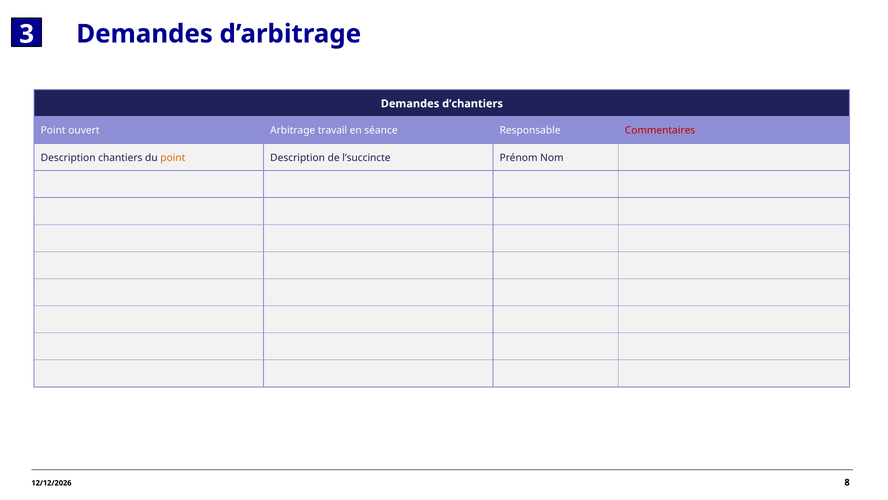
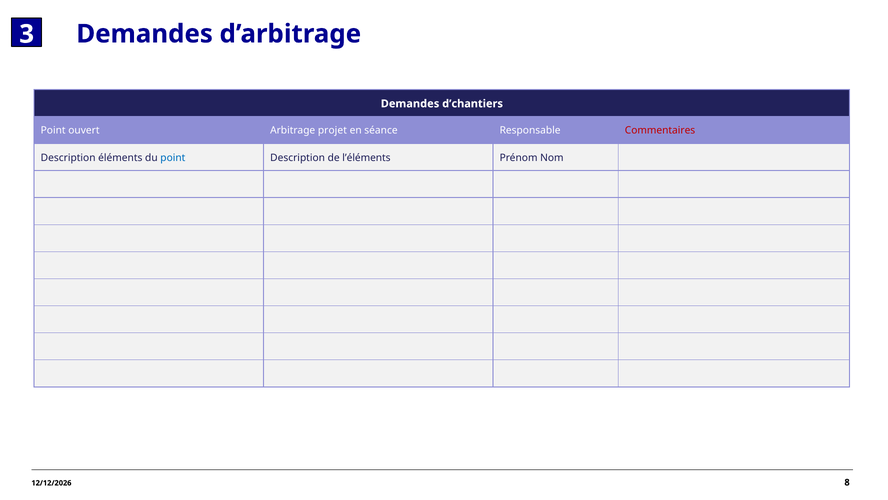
travail: travail -> projet (332, 130)
chantiers: chantiers -> éléments (120, 158)
point colour: orange -> blue (173, 158)
l’succincte: l’succincte -> l’éléments (366, 158)
